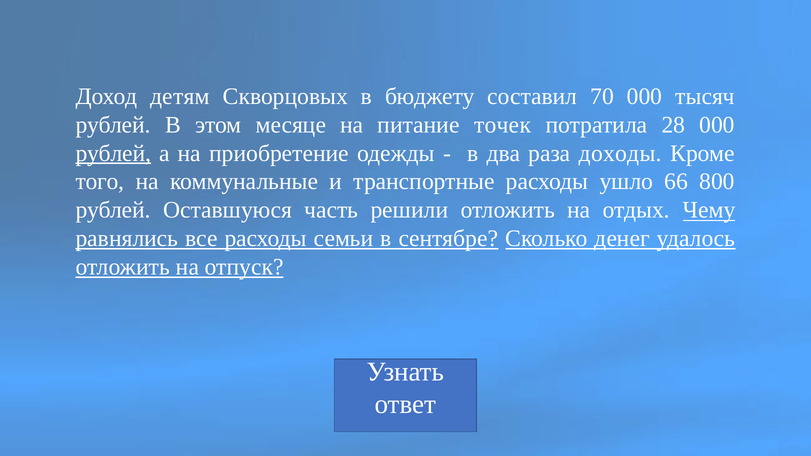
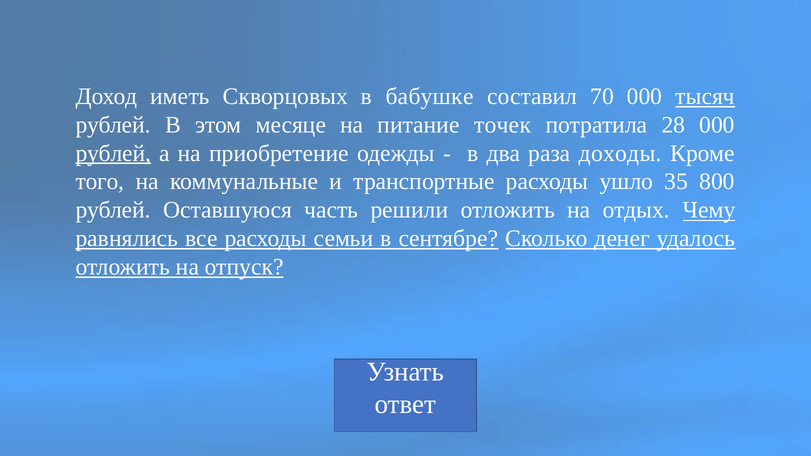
детям: детям -> иметь (180, 97)
бюджету: бюджету -> бабушке (430, 97)
тысяч underline: none -> present (705, 97)
66: 66 -> 35 (676, 182)
